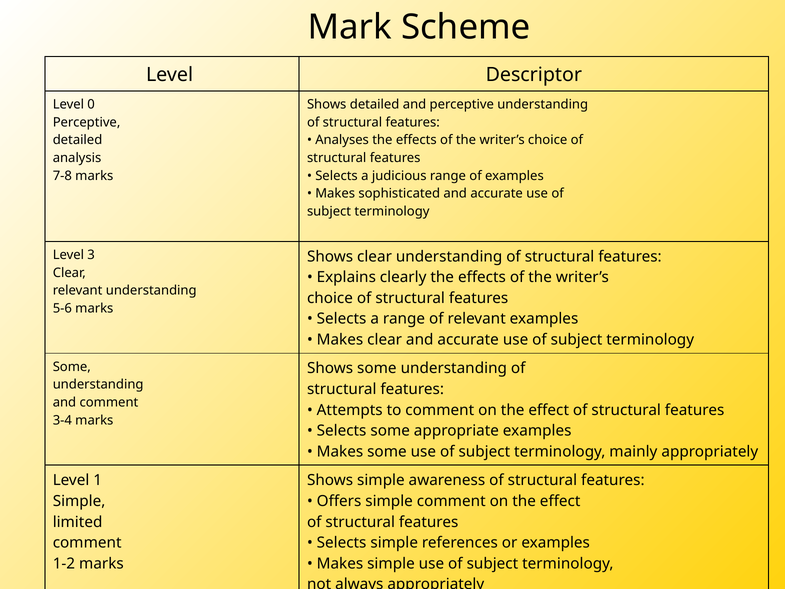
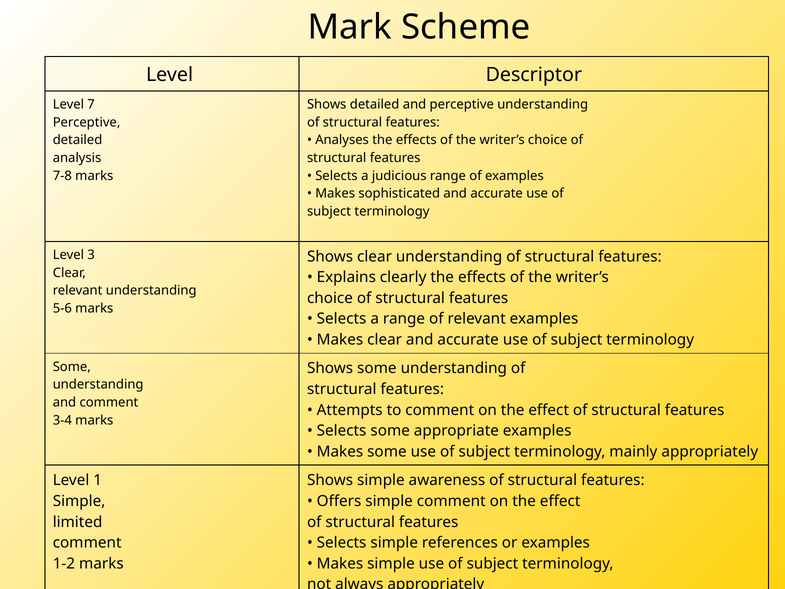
0: 0 -> 7 (91, 105)
